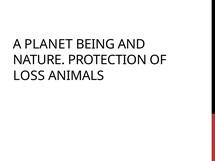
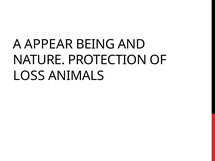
PLANET: PLANET -> APPEAR (49, 44)
